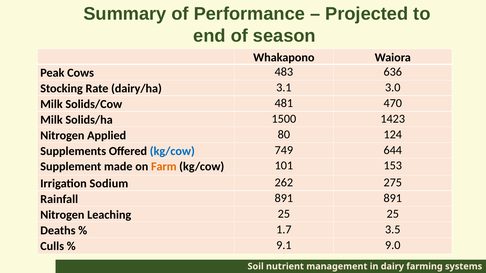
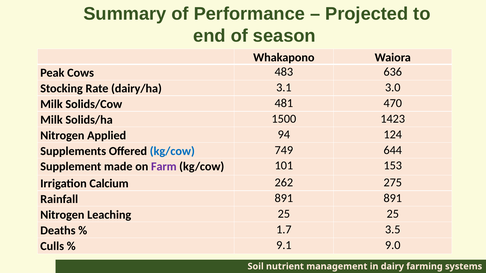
80: 80 -> 94 (284, 135)
Farm colour: orange -> purple (164, 167)
Sodium: Sodium -> Calcium (109, 184)
